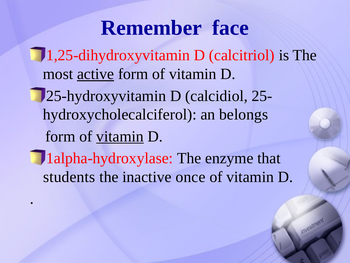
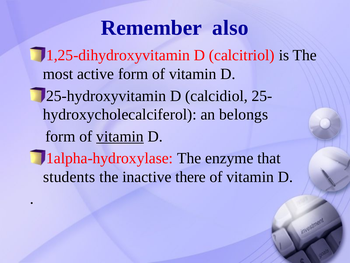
face: face -> also (230, 28)
active underline: present -> none (96, 74)
once: once -> there (191, 177)
